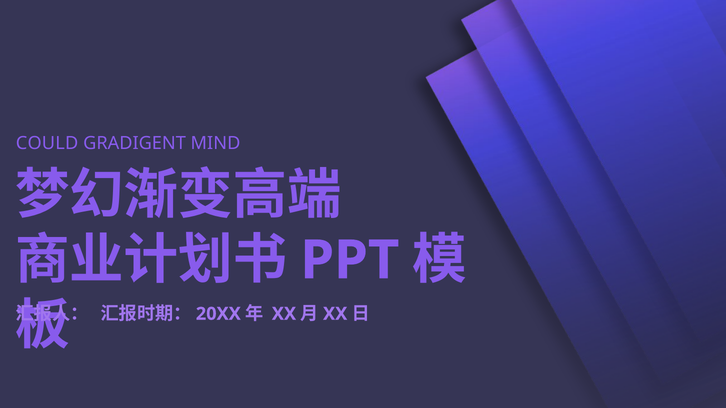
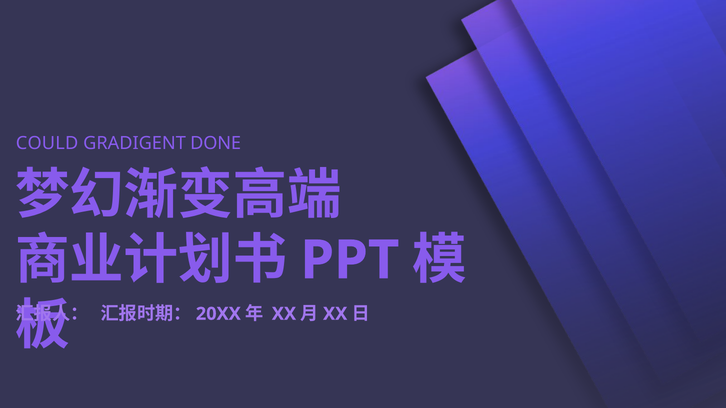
MIND: MIND -> DONE (216, 143)
